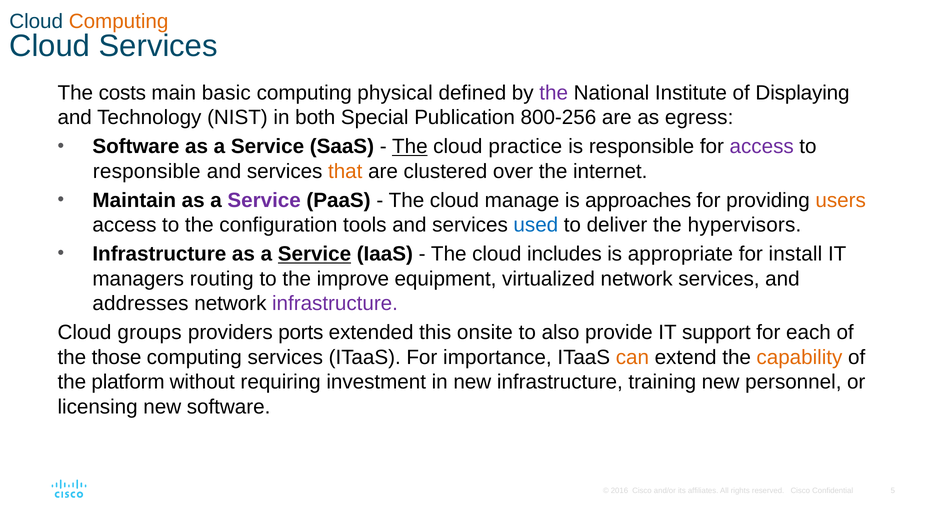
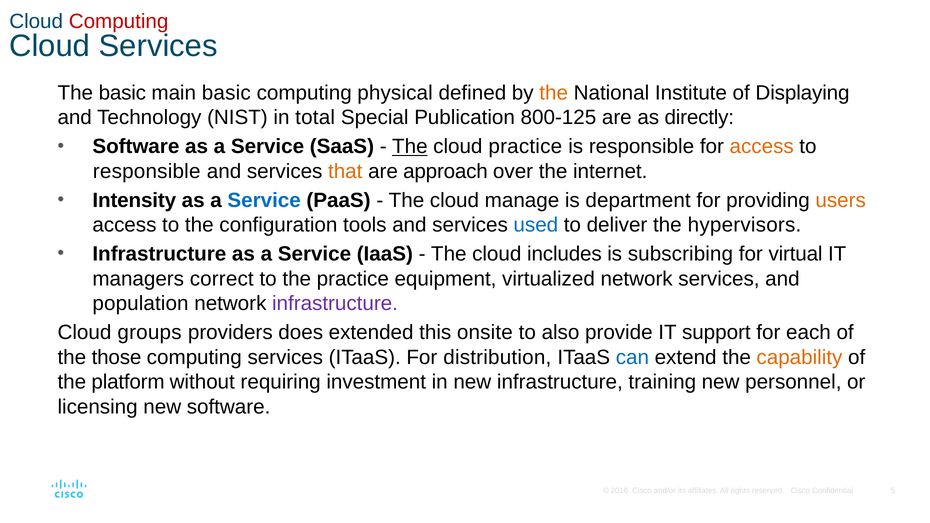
Computing colour: orange -> red (119, 21)
The costs: costs -> basic (122, 93)
the colour: purple -> orange (554, 93)
both: both -> total (315, 118)
800-256: 800-256 -> 800-125 (558, 118)
egress: egress -> directly (699, 118)
access colour: purple -> orange (762, 147)
clustered: clustered -> approach (446, 171)
Maintain: Maintain -> Intensity (134, 200)
Service colour: purple -> blue (264, 200)
approaches: approaches -> department (638, 200)
Service underline: present -> none (314, 254)
appropriate: appropriate -> subscribing (680, 254)
install: install -> virtual (796, 254)
routing: routing -> correct (222, 279)
the improve: improve -> practice (353, 279)
addresses: addresses -> population (141, 304)
ports: ports -> does (301, 333)
importance: importance -> distribution (497, 357)
can colour: orange -> blue (632, 357)
